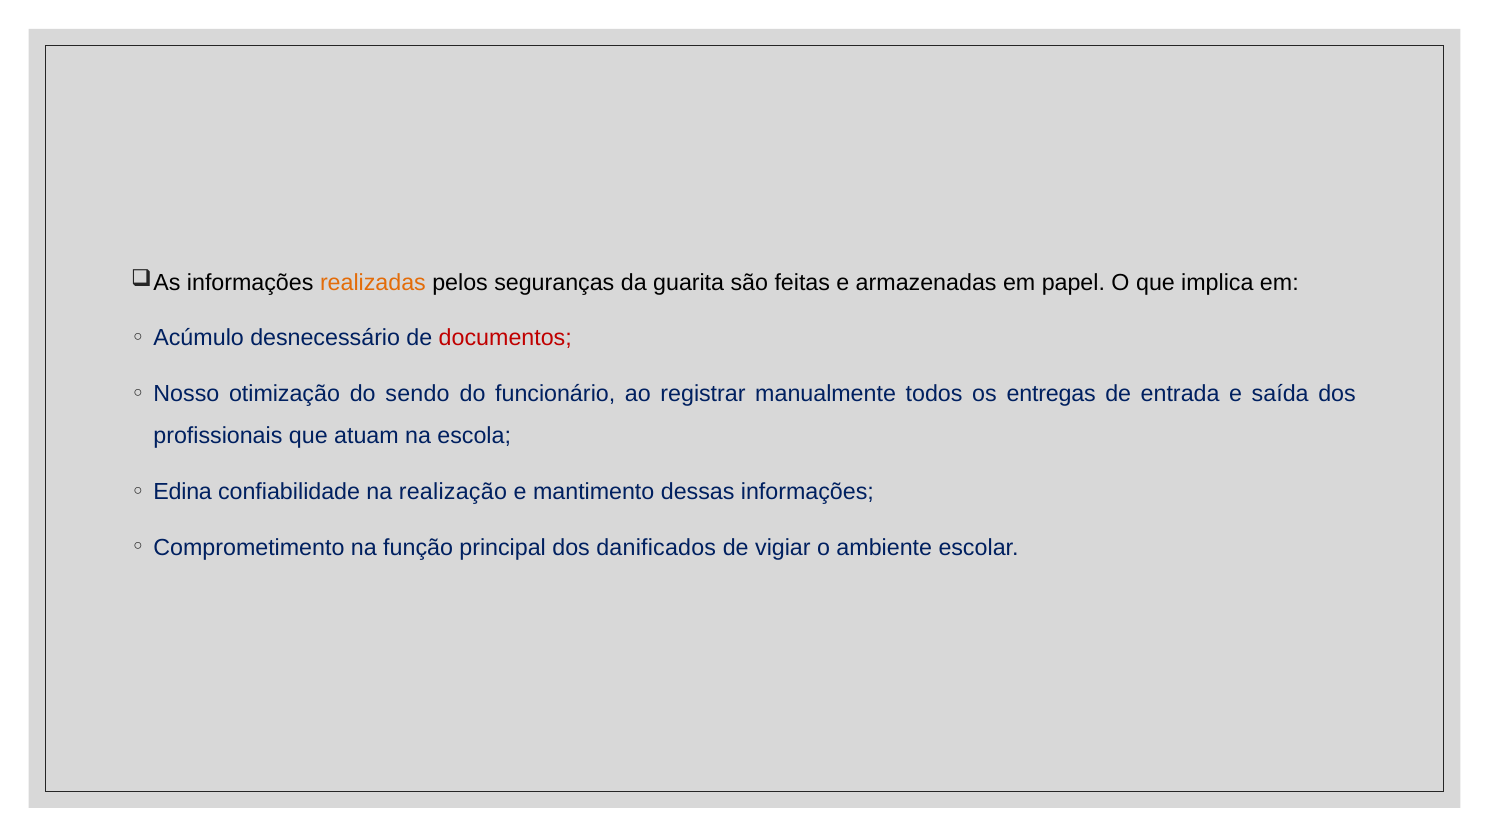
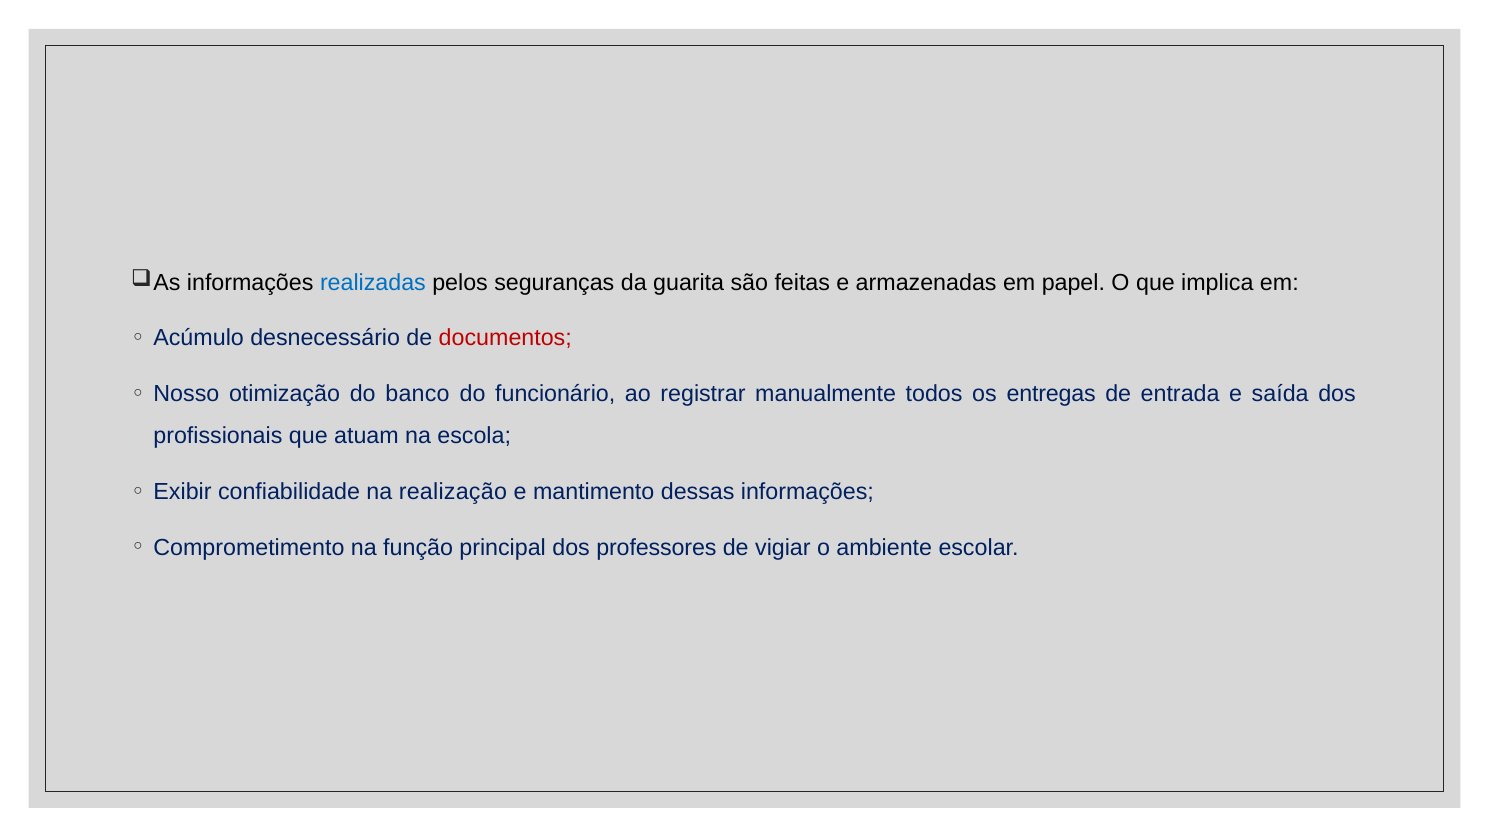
realizadas colour: orange -> blue (373, 283)
sendo: sendo -> banco (418, 394)
Edina: Edina -> Exibir (183, 492)
danificados: danificados -> professores (656, 548)
